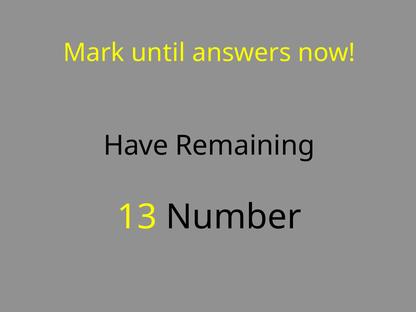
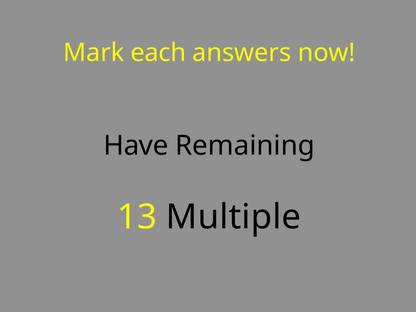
until: until -> each (158, 53)
Number: Number -> Multiple (234, 217)
